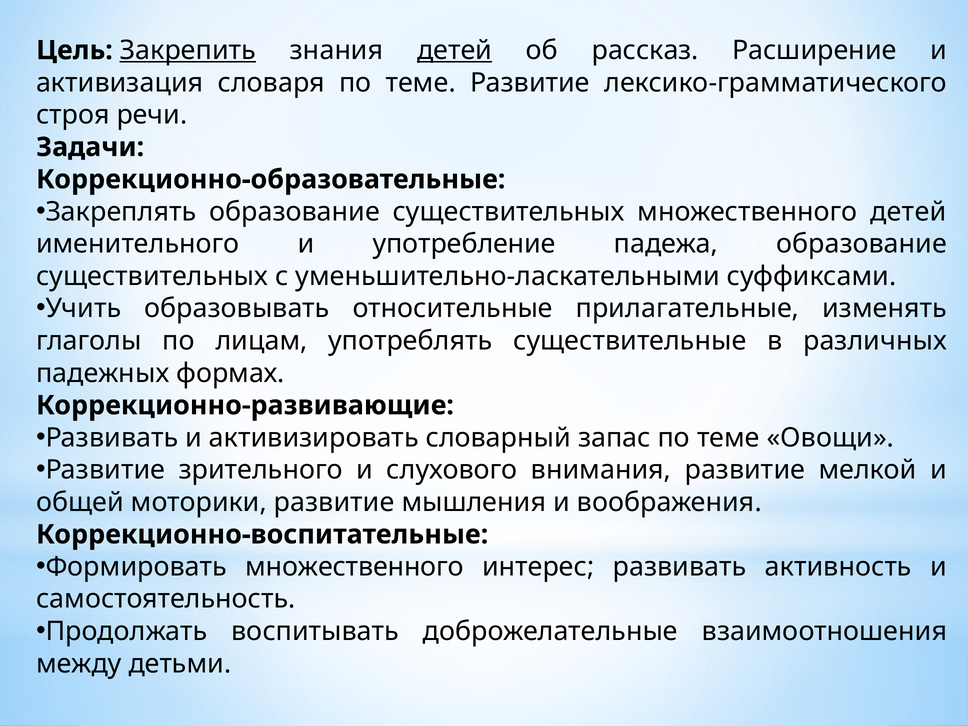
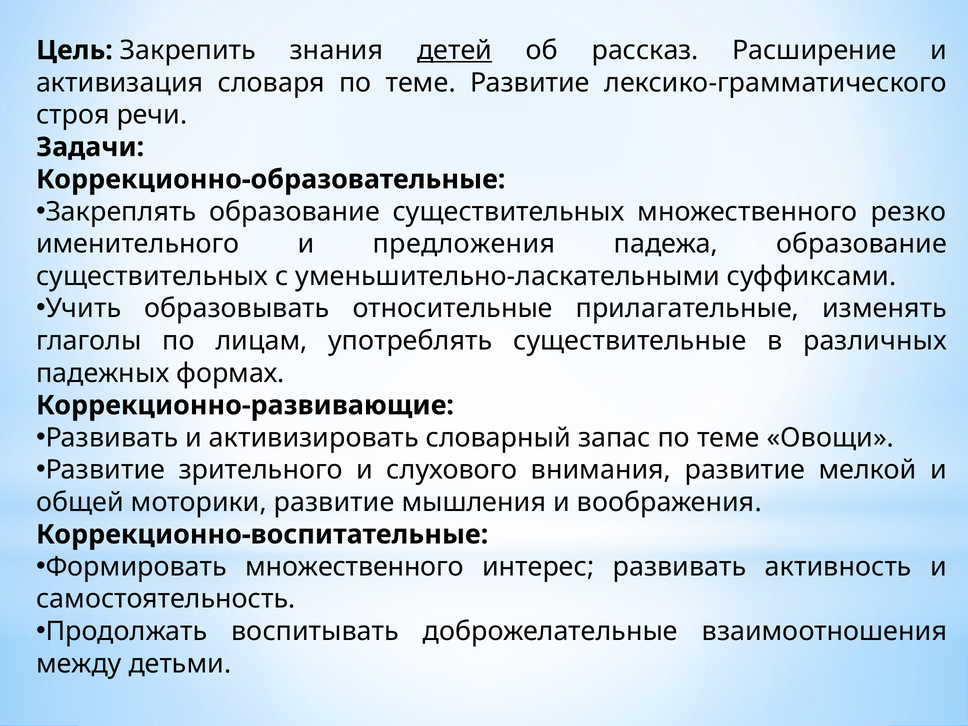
Закрепить underline: present -> none (188, 50)
множественного детей: детей -> резко (908, 212)
употребление: употребление -> предложения (464, 244)
